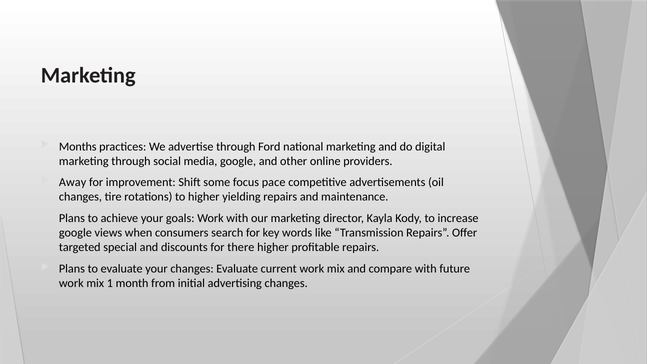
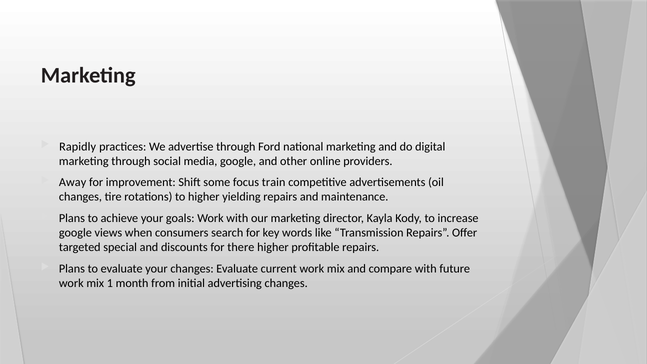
Months: Months -> Rapidly (78, 147)
pace: pace -> train (274, 182)
